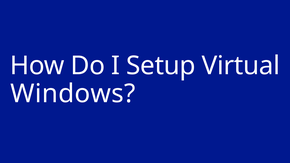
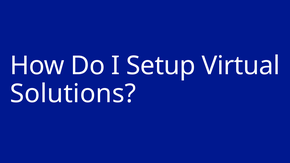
Windows: Windows -> Solutions (73, 94)
